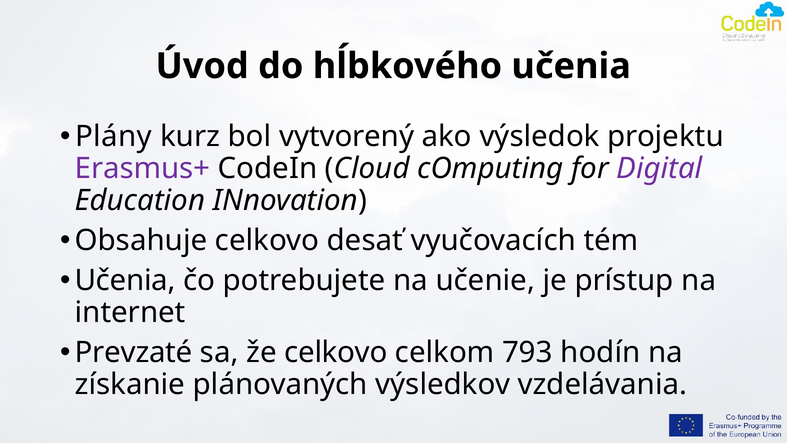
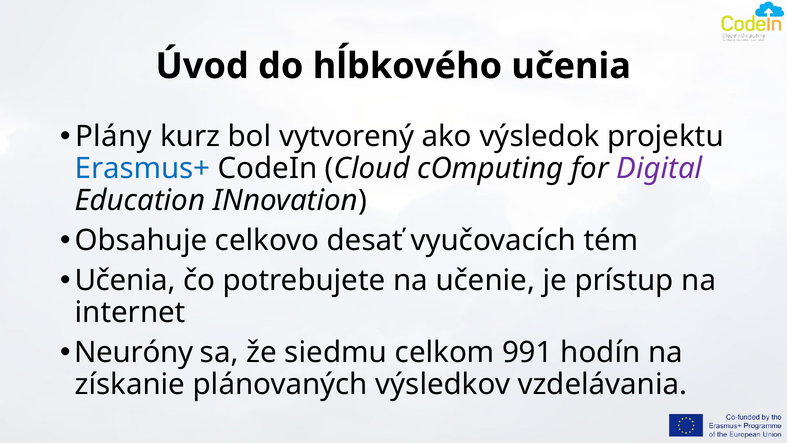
Erasmus+ colour: purple -> blue (143, 168)
Prevzaté: Prevzaté -> Neuróny (134, 352)
že celkovo: celkovo -> siedmu (336, 352)
793: 793 -> 991 (527, 352)
